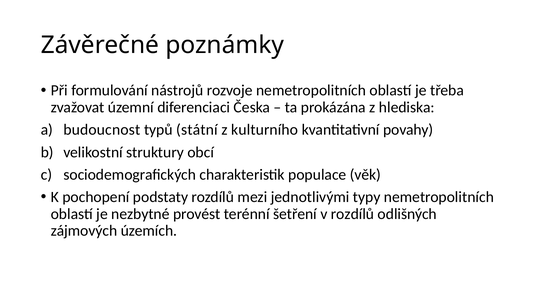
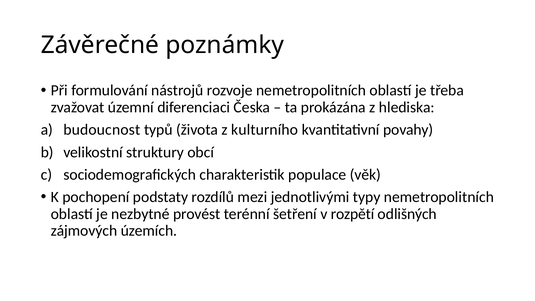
státní: státní -> života (197, 130)
v rozdílů: rozdílů -> rozpětí (353, 214)
